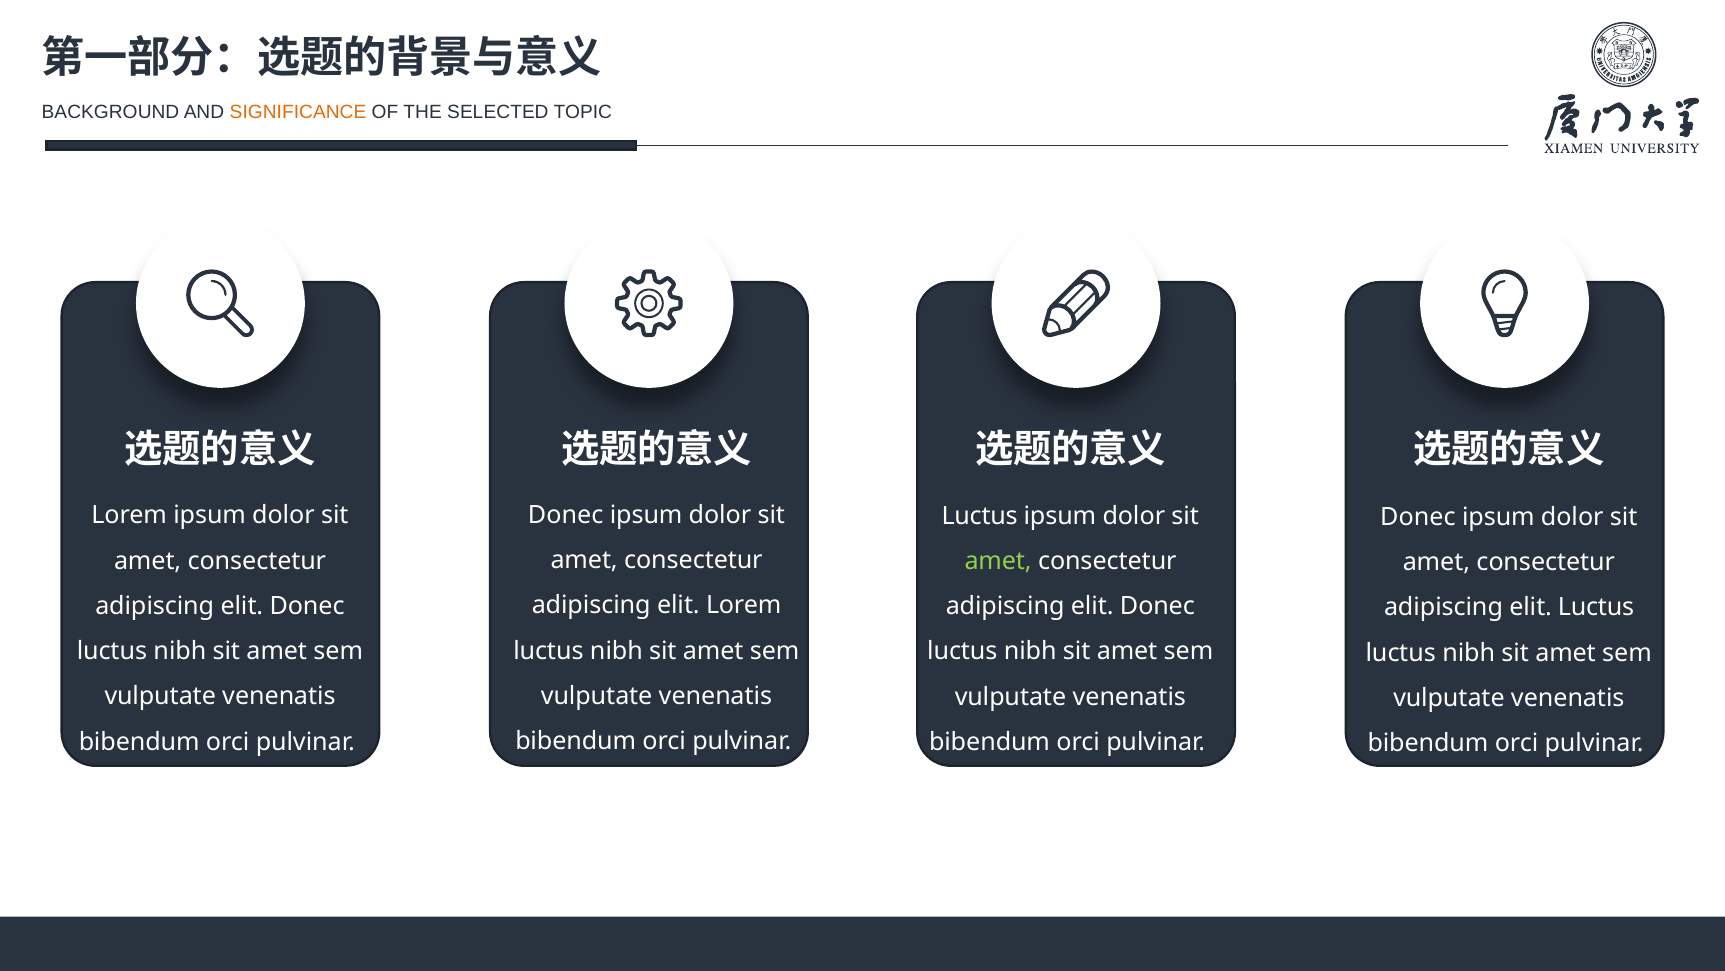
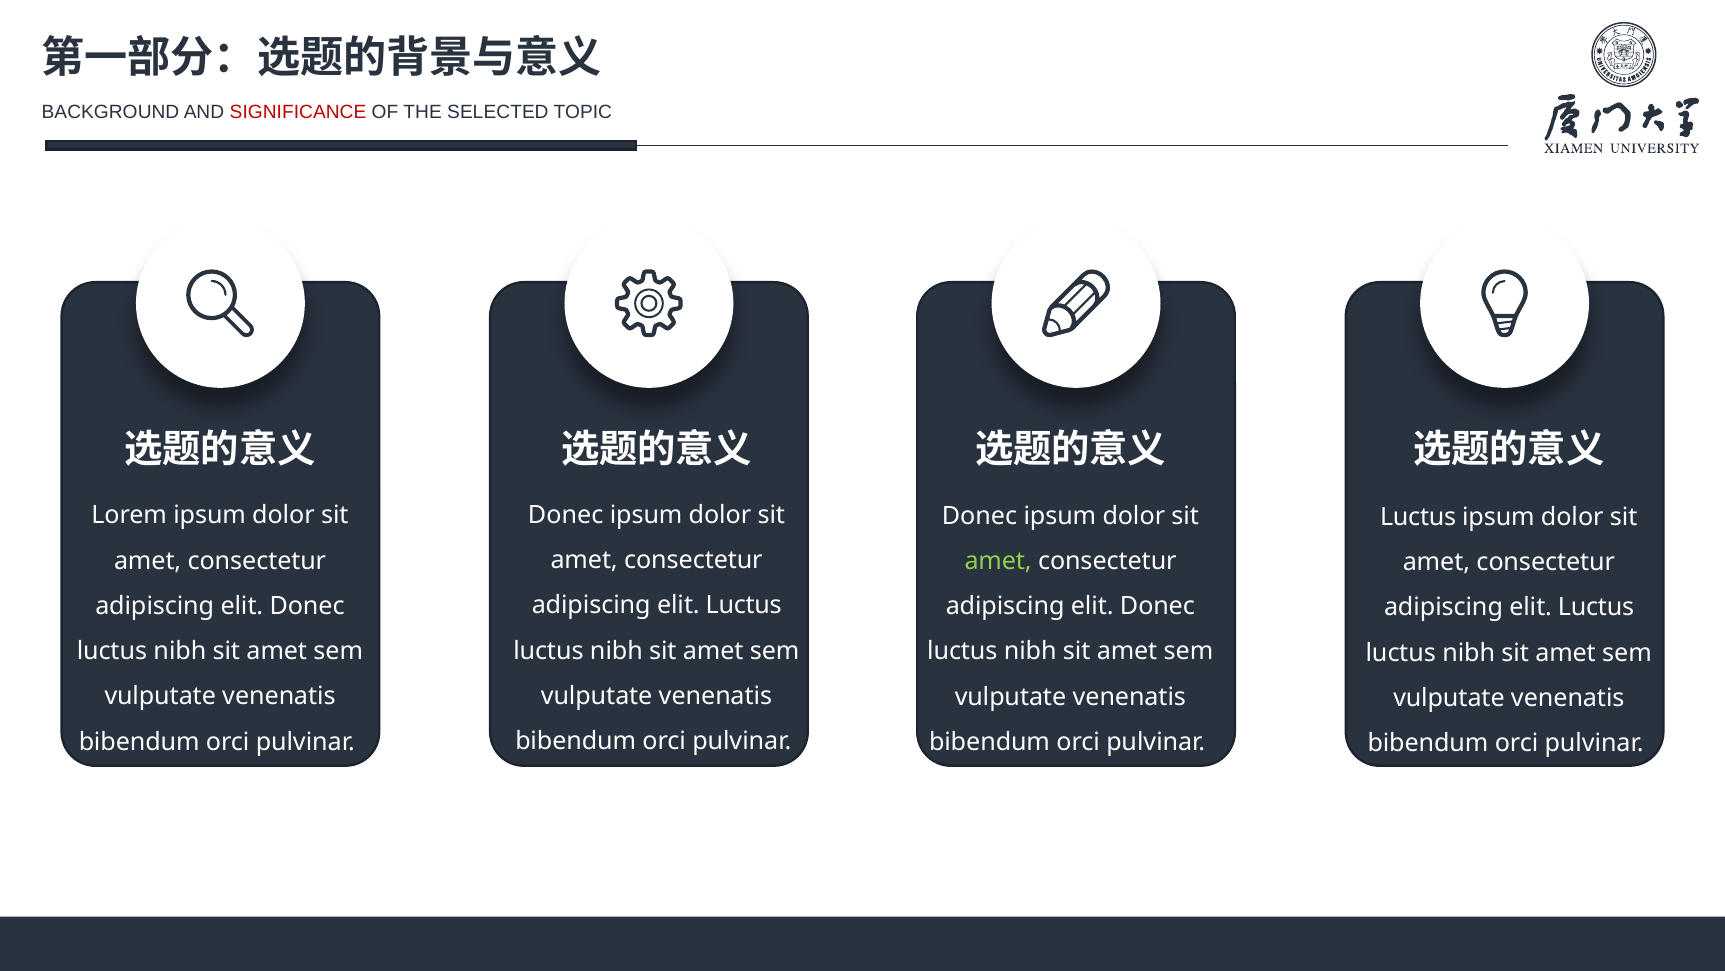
SIGNIFICANCE colour: orange -> red (298, 112)
Luctus: Luctus -> Donec (979, 515)
Donec: Donec -> Luctus (1418, 517)
Lorem: Lorem -> Luctus (744, 605)
